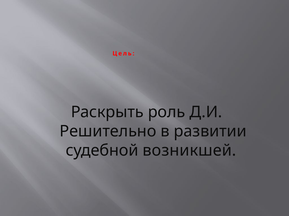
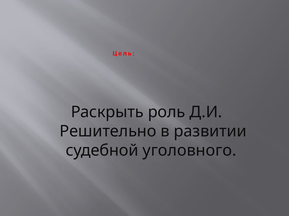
возникшей: возникшей -> уголовного (189, 151)
